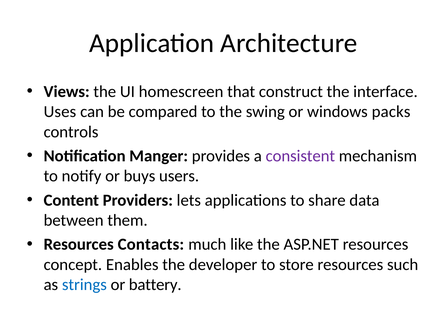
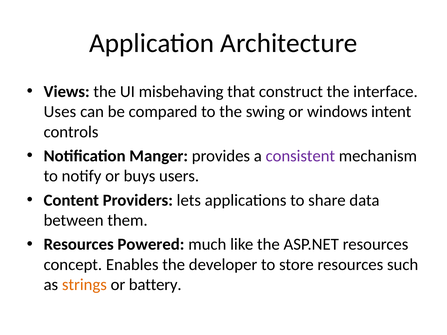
homescreen: homescreen -> misbehaving (181, 92)
packs: packs -> intent (391, 112)
Contacts: Contacts -> Powered (151, 245)
strings colour: blue -> orange (84, 285)
